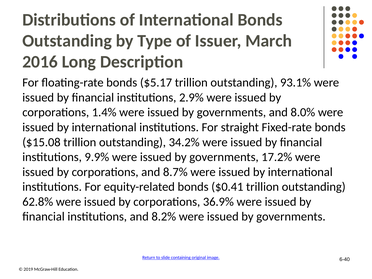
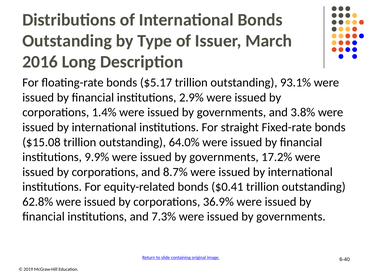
8.0%: 8.0% -> 3.8% (303, 112)
34.2%: 34.2% -> 64.0% (184, 142)
8.2%: 8.2% -> 7.3% (164, 217)
